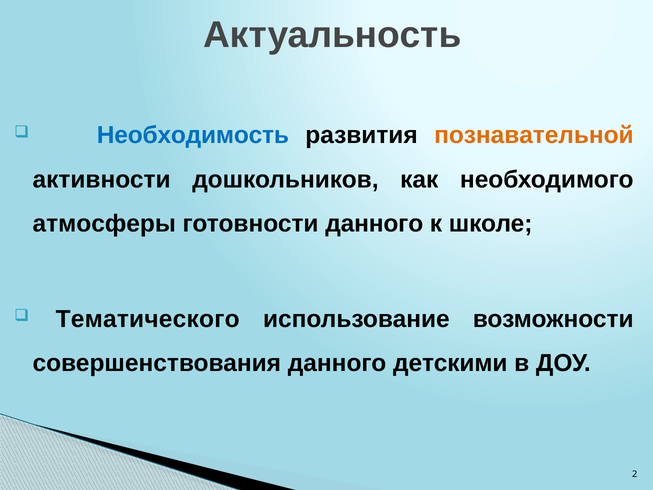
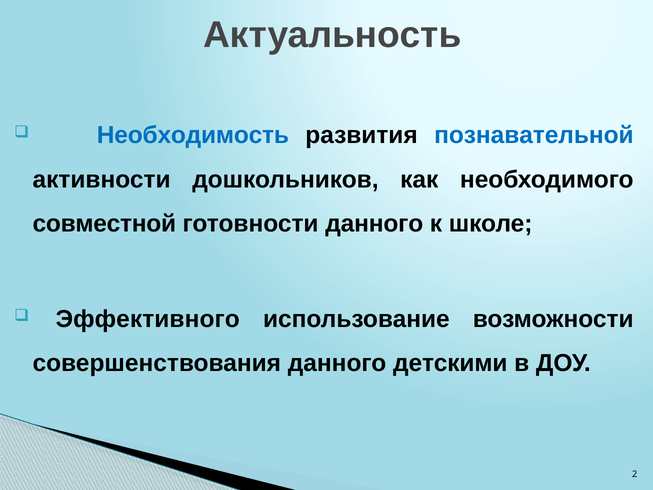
познавательной colour: orange -> blue (534, 135)
атмосферы: атмосферы -> совместной (104, 224)
Тематического: Тематического -> Эффективного (148, 319)
